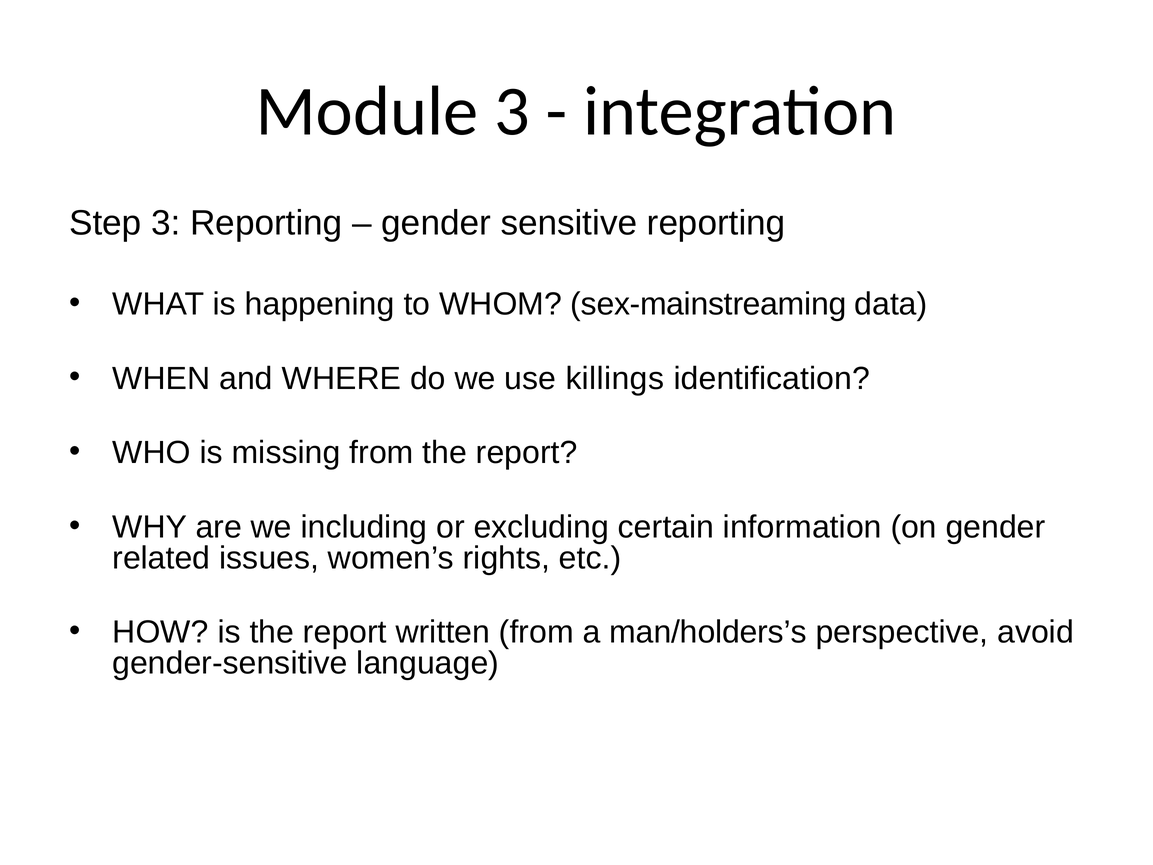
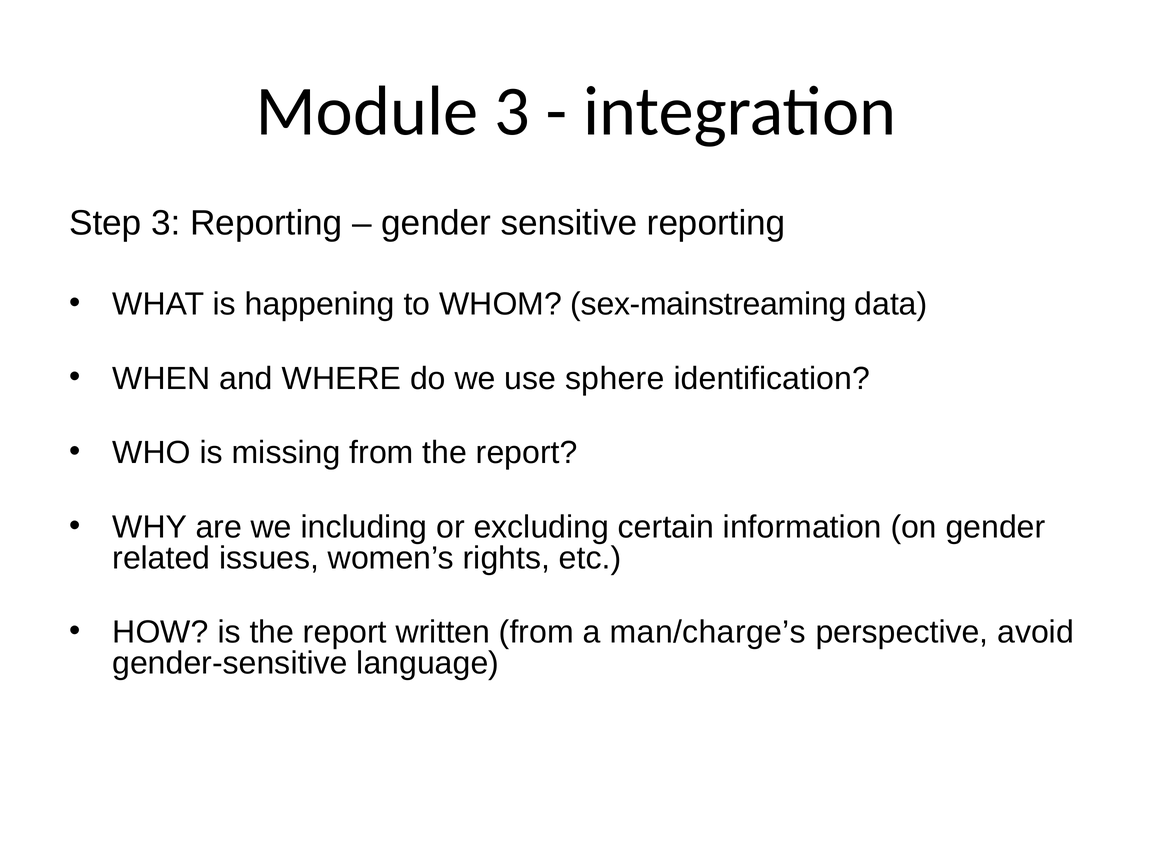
killings: killings -> sphere (615, 378)
man/holders’s: man/holders’s -> man/charge’s (708, 632)
